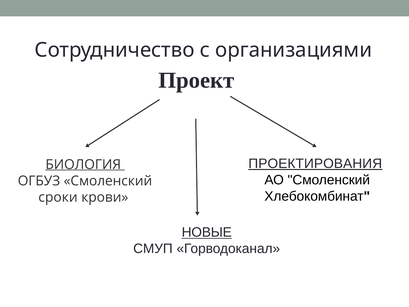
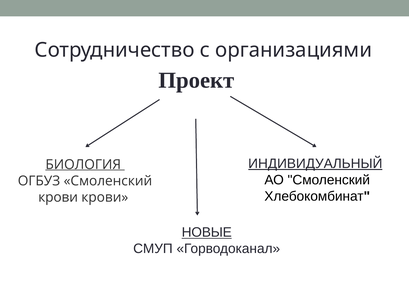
ПРОЕКТИРОВАНИЯ: ПРОЕКТИРОВАНИЯ -> ИНДИВИДУАЛЬНЫЙ (315, 163)
сроки: сроки -> крови (58, 197)
